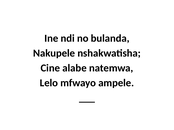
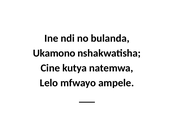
Nakupele: Nakupele -> Ukamono (54, 53)
alabe: alabe -> kutya (75, 68)
